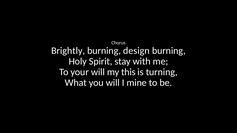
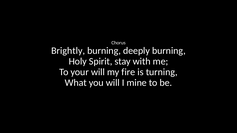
design: design -> deeply (136, 51)
this: this -> fire (128, 72)
